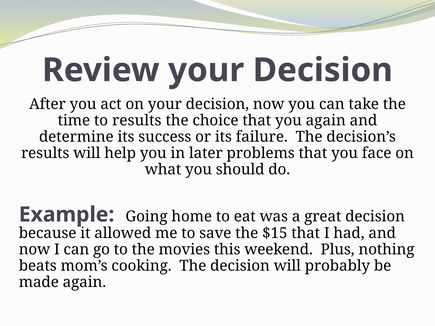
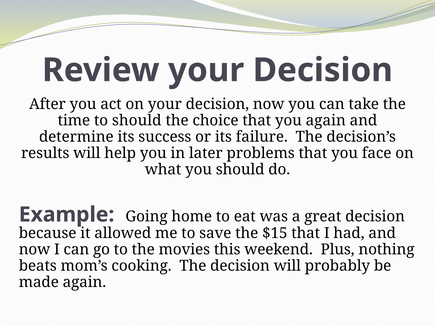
to results: results -> should (137, 121)
